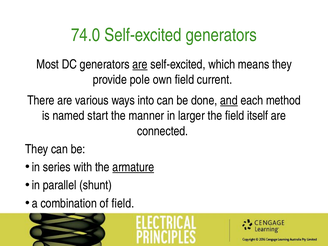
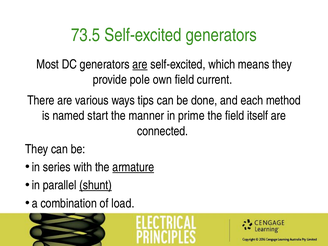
74.0: 74.0 -> 73.5 (86, 35)
into: into -> tips (146, 100)
and underline: present -> none (229, 100)
larger: larger -> prime (191, 116)
shunt underline: none -> present (96, 185)
of field: field -> load (123, 203)
